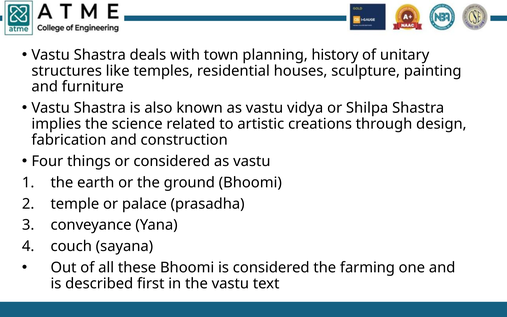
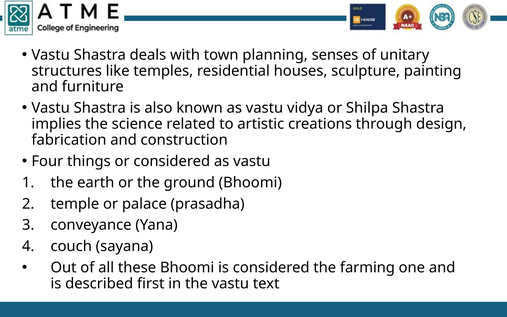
history: history -> senses (335, 55)
